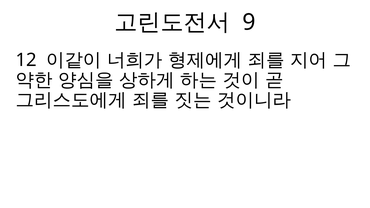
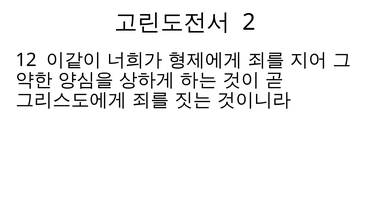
9: 9 -> 2 (249, 22)
